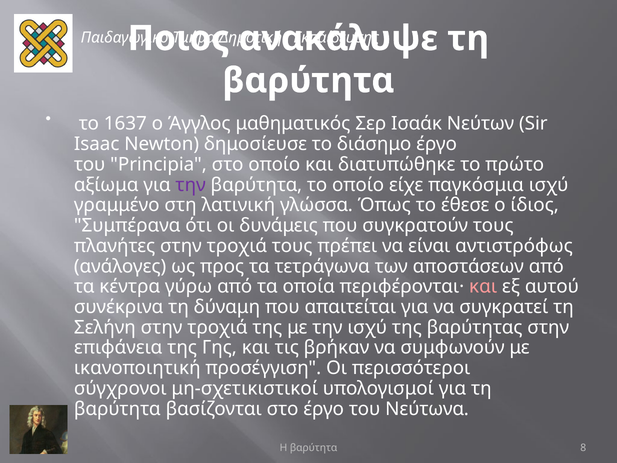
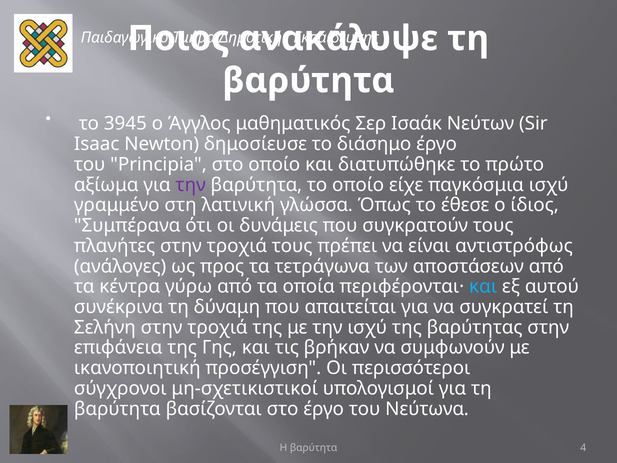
1637: 1637 -> 3945 (125, 124)
και colour: pink -> light blue (483, 286)
8: 8 -> 4 (583, 447)
